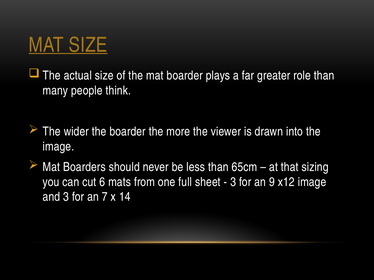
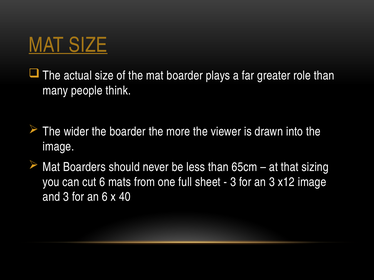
an 9: 9 -> 3 (272, 182)
an 7: 7 -> 6 (105, 197)
14: 14 -> 40 (125, 197)
